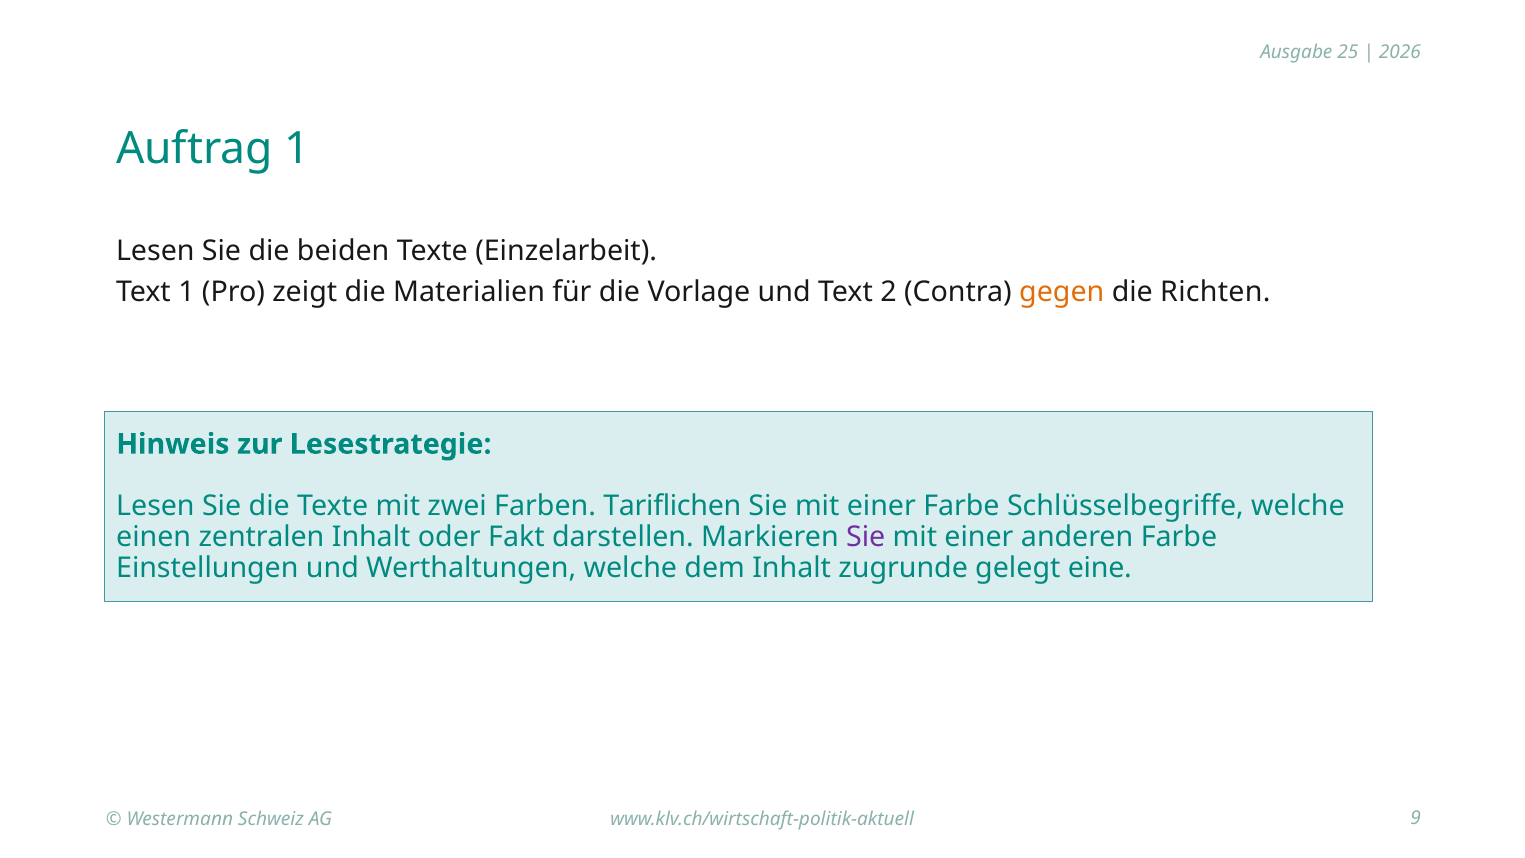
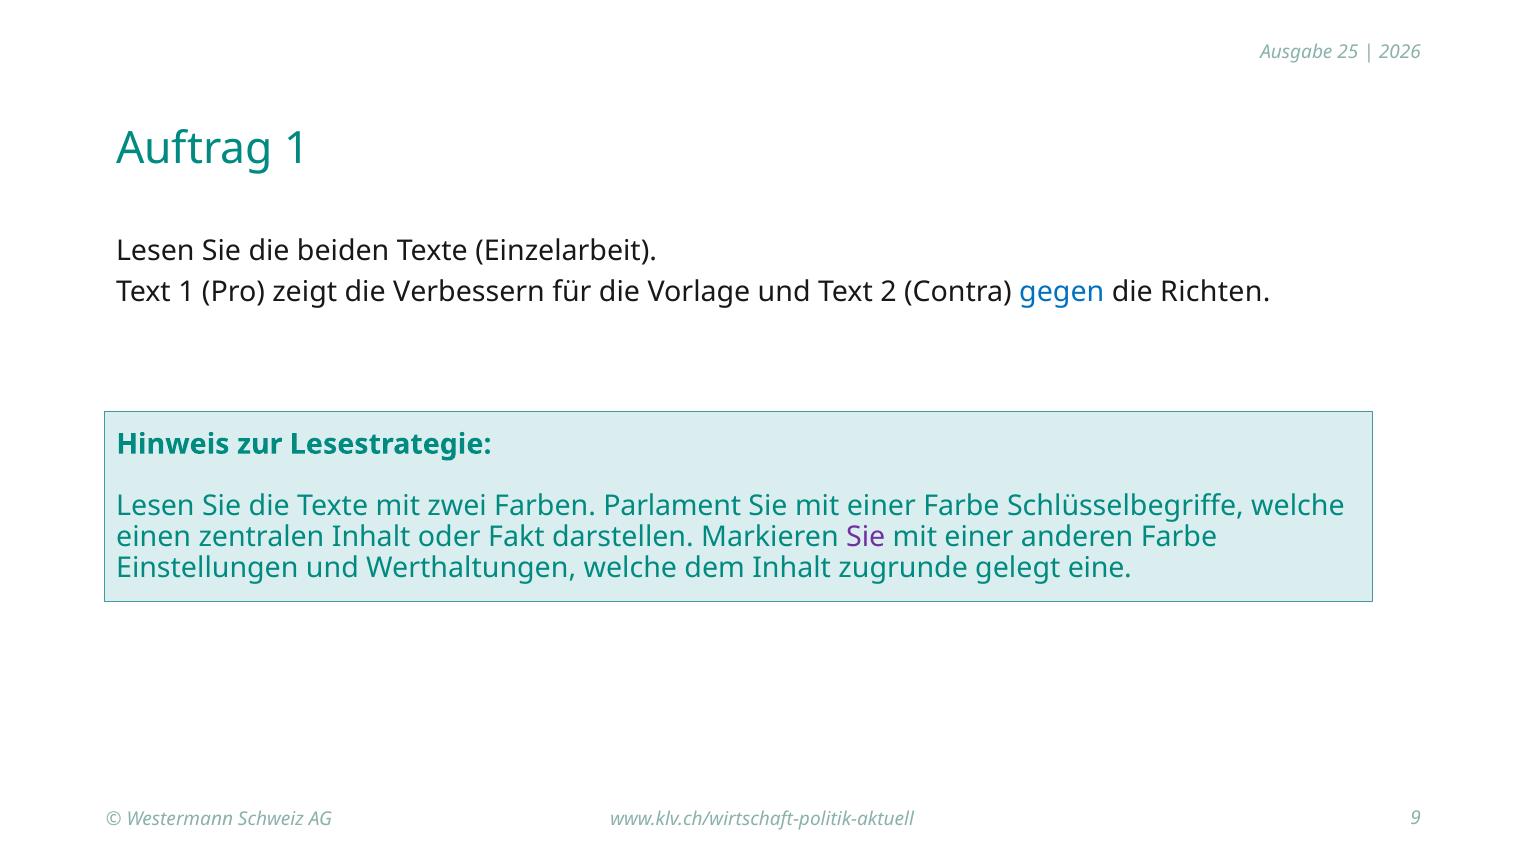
Materialien: Materialien -> Verbessern (469, 292)
gegen colour: orange -> blue (1062, 292)
Tariflichen: Tariflichen -> Parlament (672, 506)
